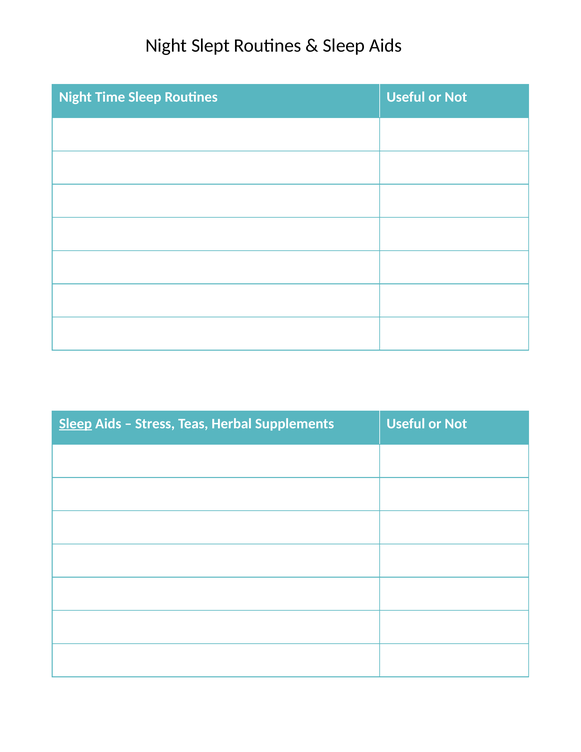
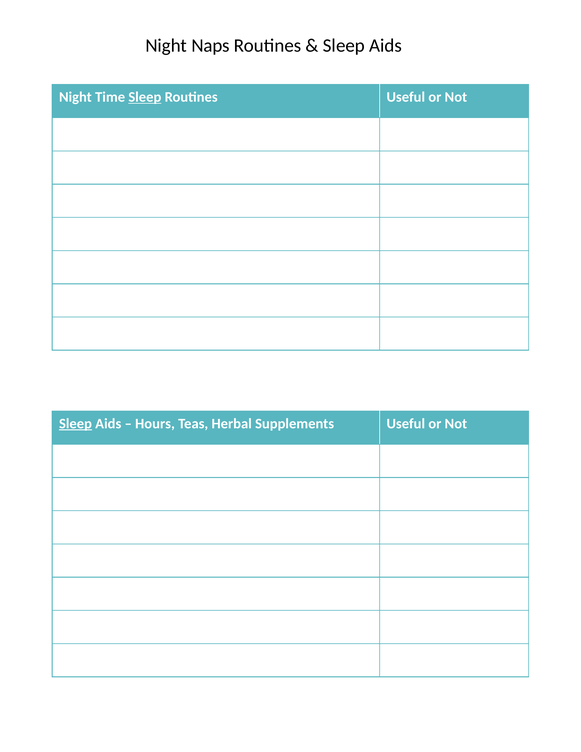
Slept: Slept -> Naps (211, 46)
Sleep underline: none -> present (145, 97)
Stress: Stress -> Hours (155, 424)
